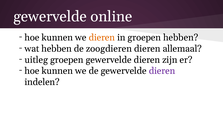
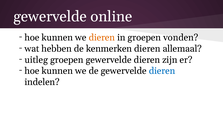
groepen hebben: hebben -> vonden (181, 38)
zoogdieren: zoogdieren -> kenmerken (109, 49)
dieren colour: purple -> blue (162, 71)
